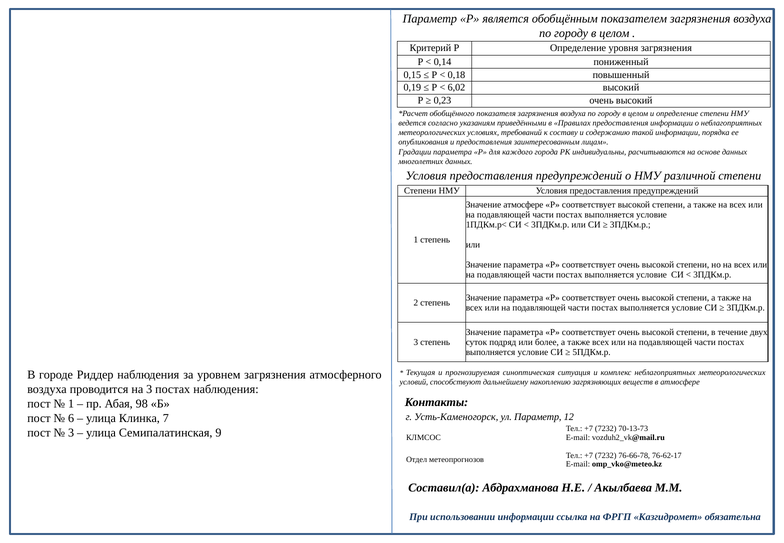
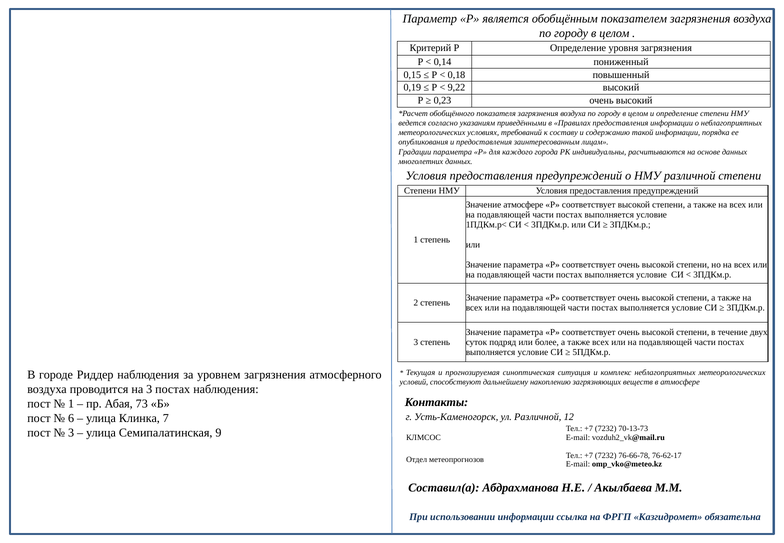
6,02: 6,02 -> 9,22 (456, 88)
98: 98 -> 73 (142, 404)
ул Параметр: Параметр -> Различной (538, 417)
